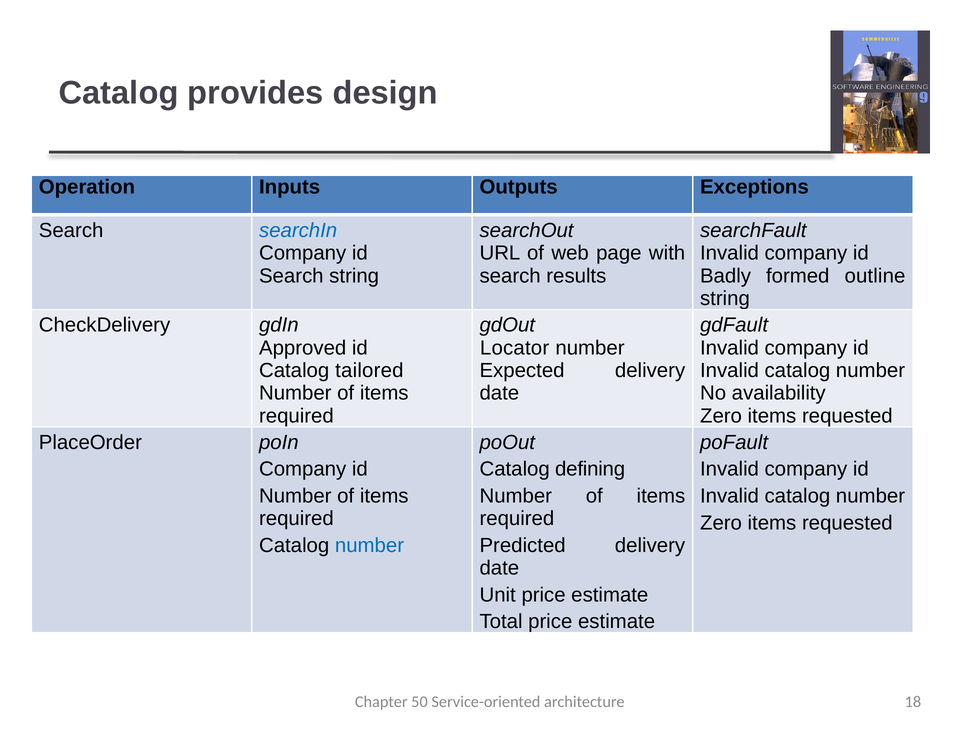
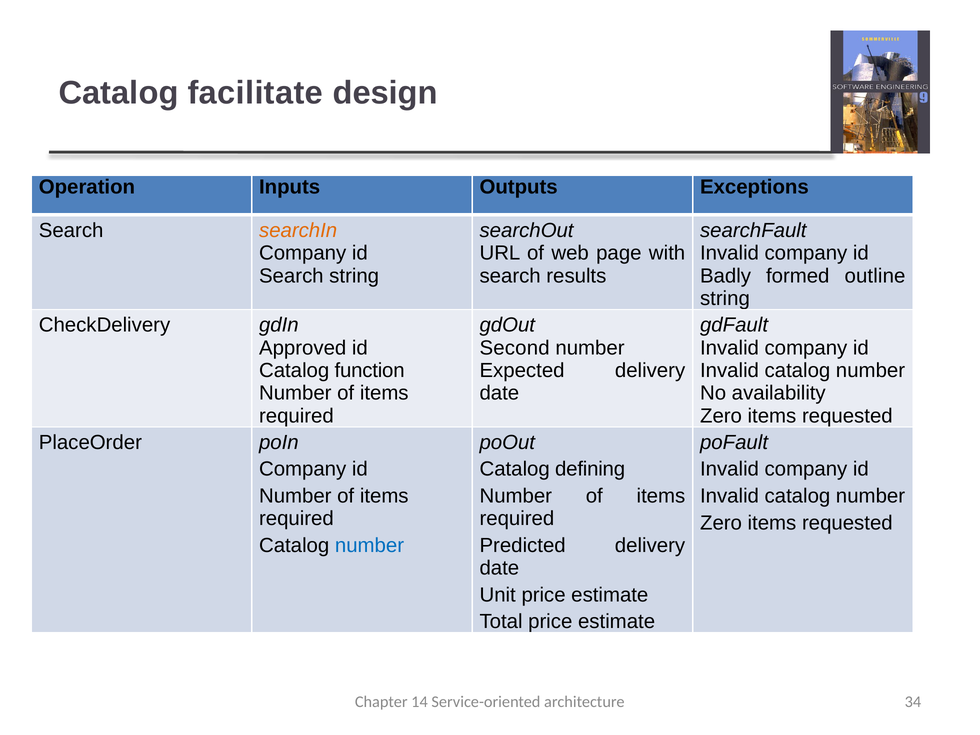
provides: provides -> facilitate (255, 93)
searchIn colour: blue -> orange (298, 231)
Locator: Locator -> Second (515, 348)
tailored: tailored -> function (370, 371)
50: 50 -> 14 (419, 702)
18: 18 -> 34 (913, 702)
